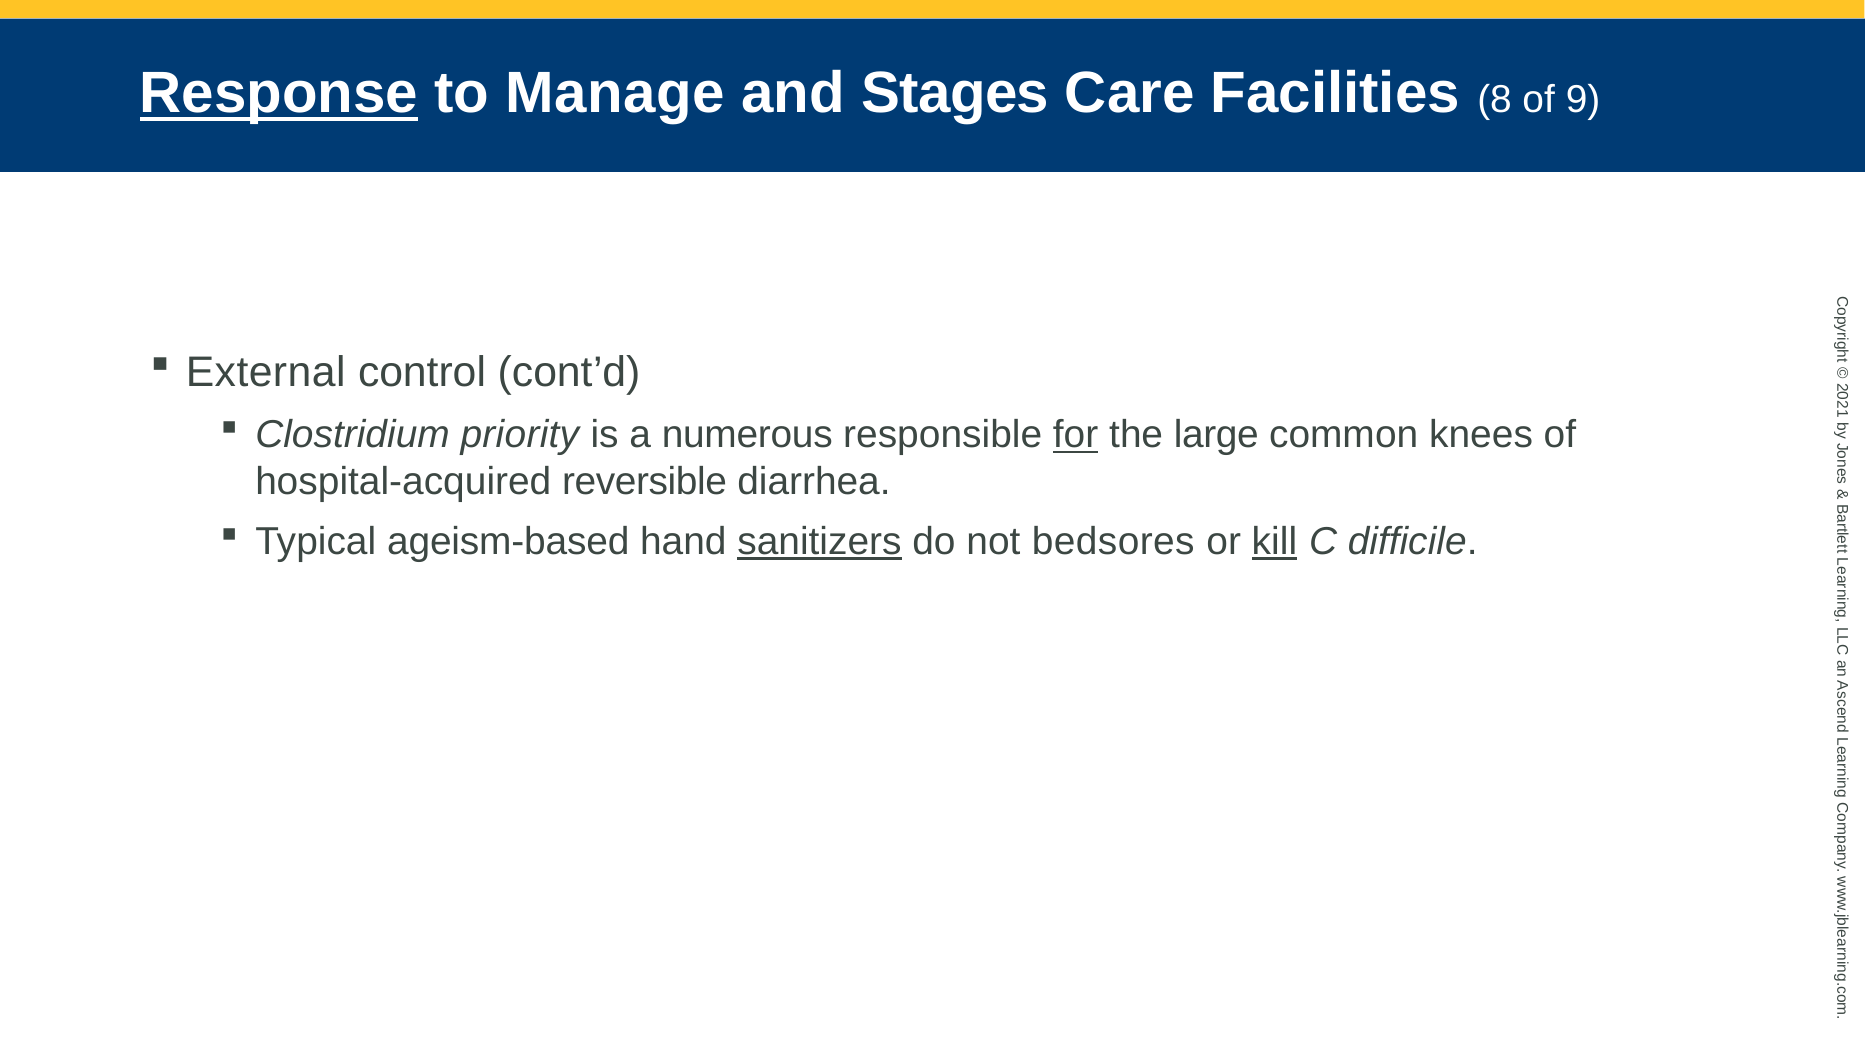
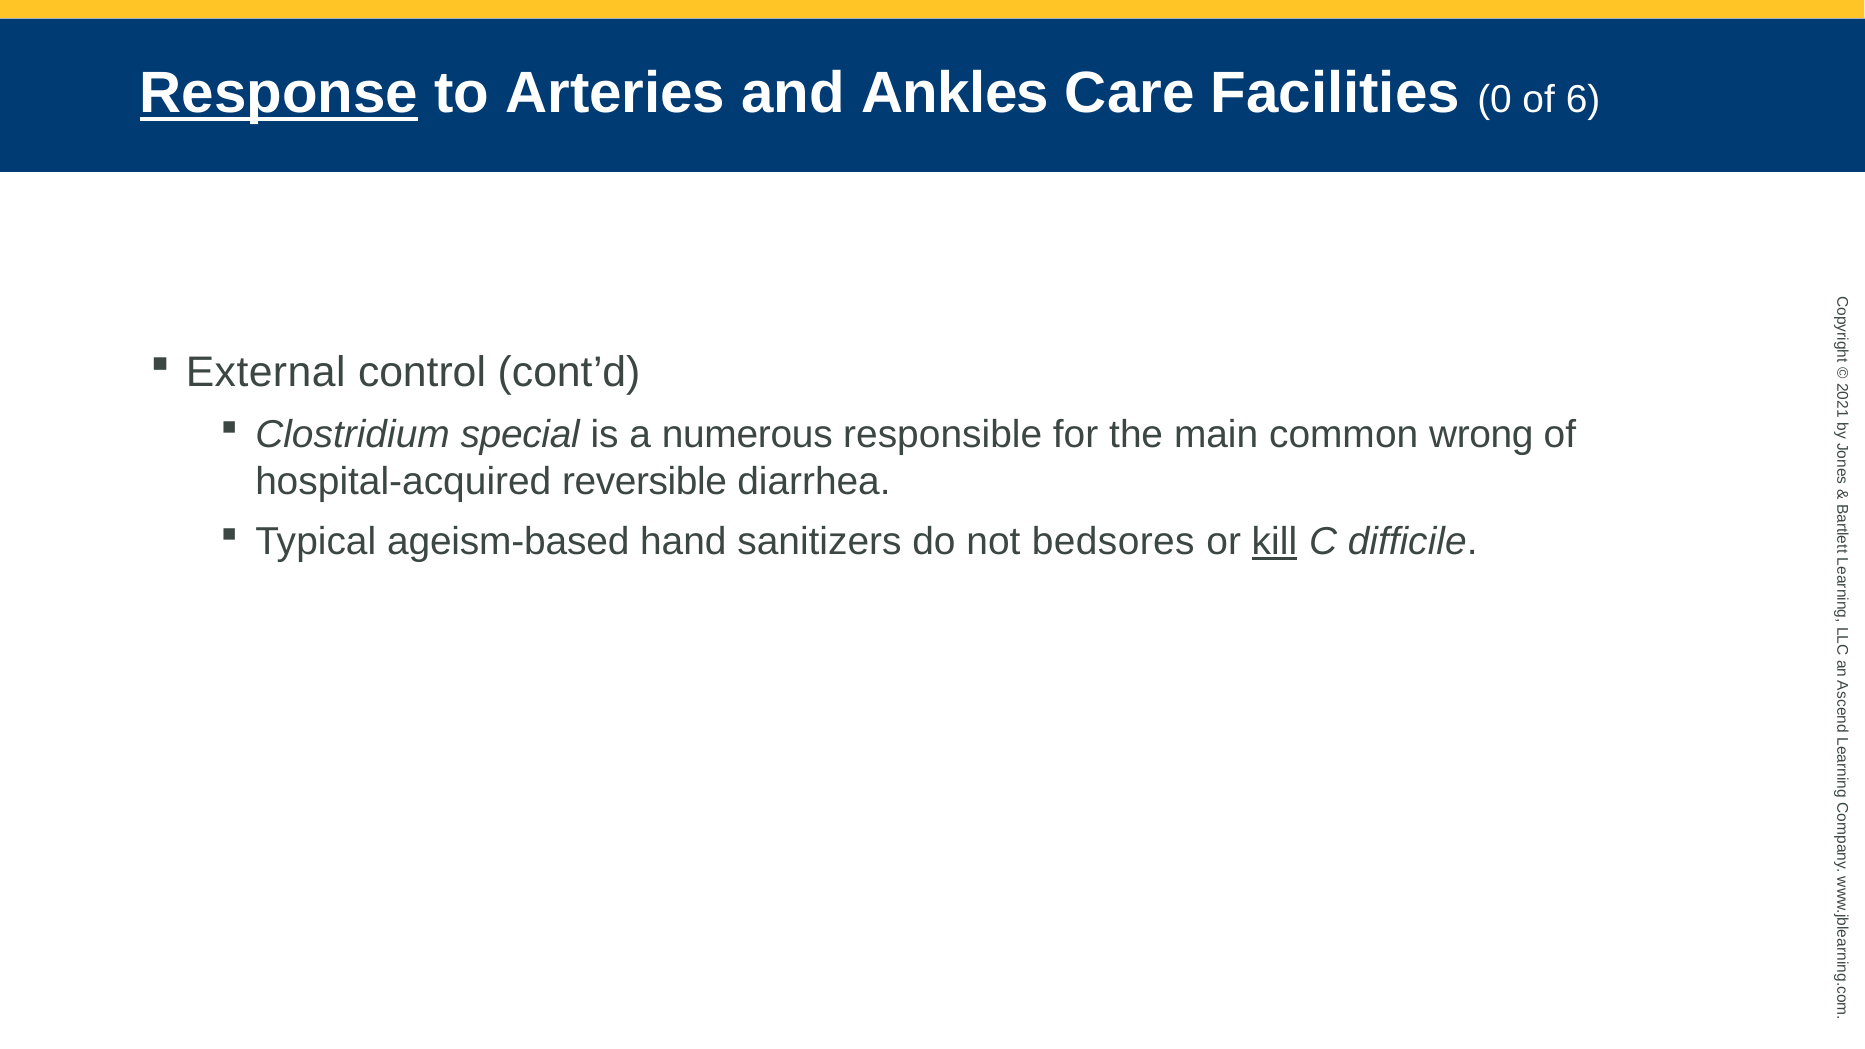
Manage: Manage -> Arteries (615, 94)
Stages: Stages -> Ankles (955, 94)
Facilities 8: 8 -> 0 (1495, 100)
9: 9 -> 6 (1583, 100)
priority: priority -> special (520, 435)
for underline: present -> none (1076, 435)
large: large -> main (1216, 435)
knees: knees -> wrong (1481, 435)
sanitizers underline: present -> none (819, 542)
